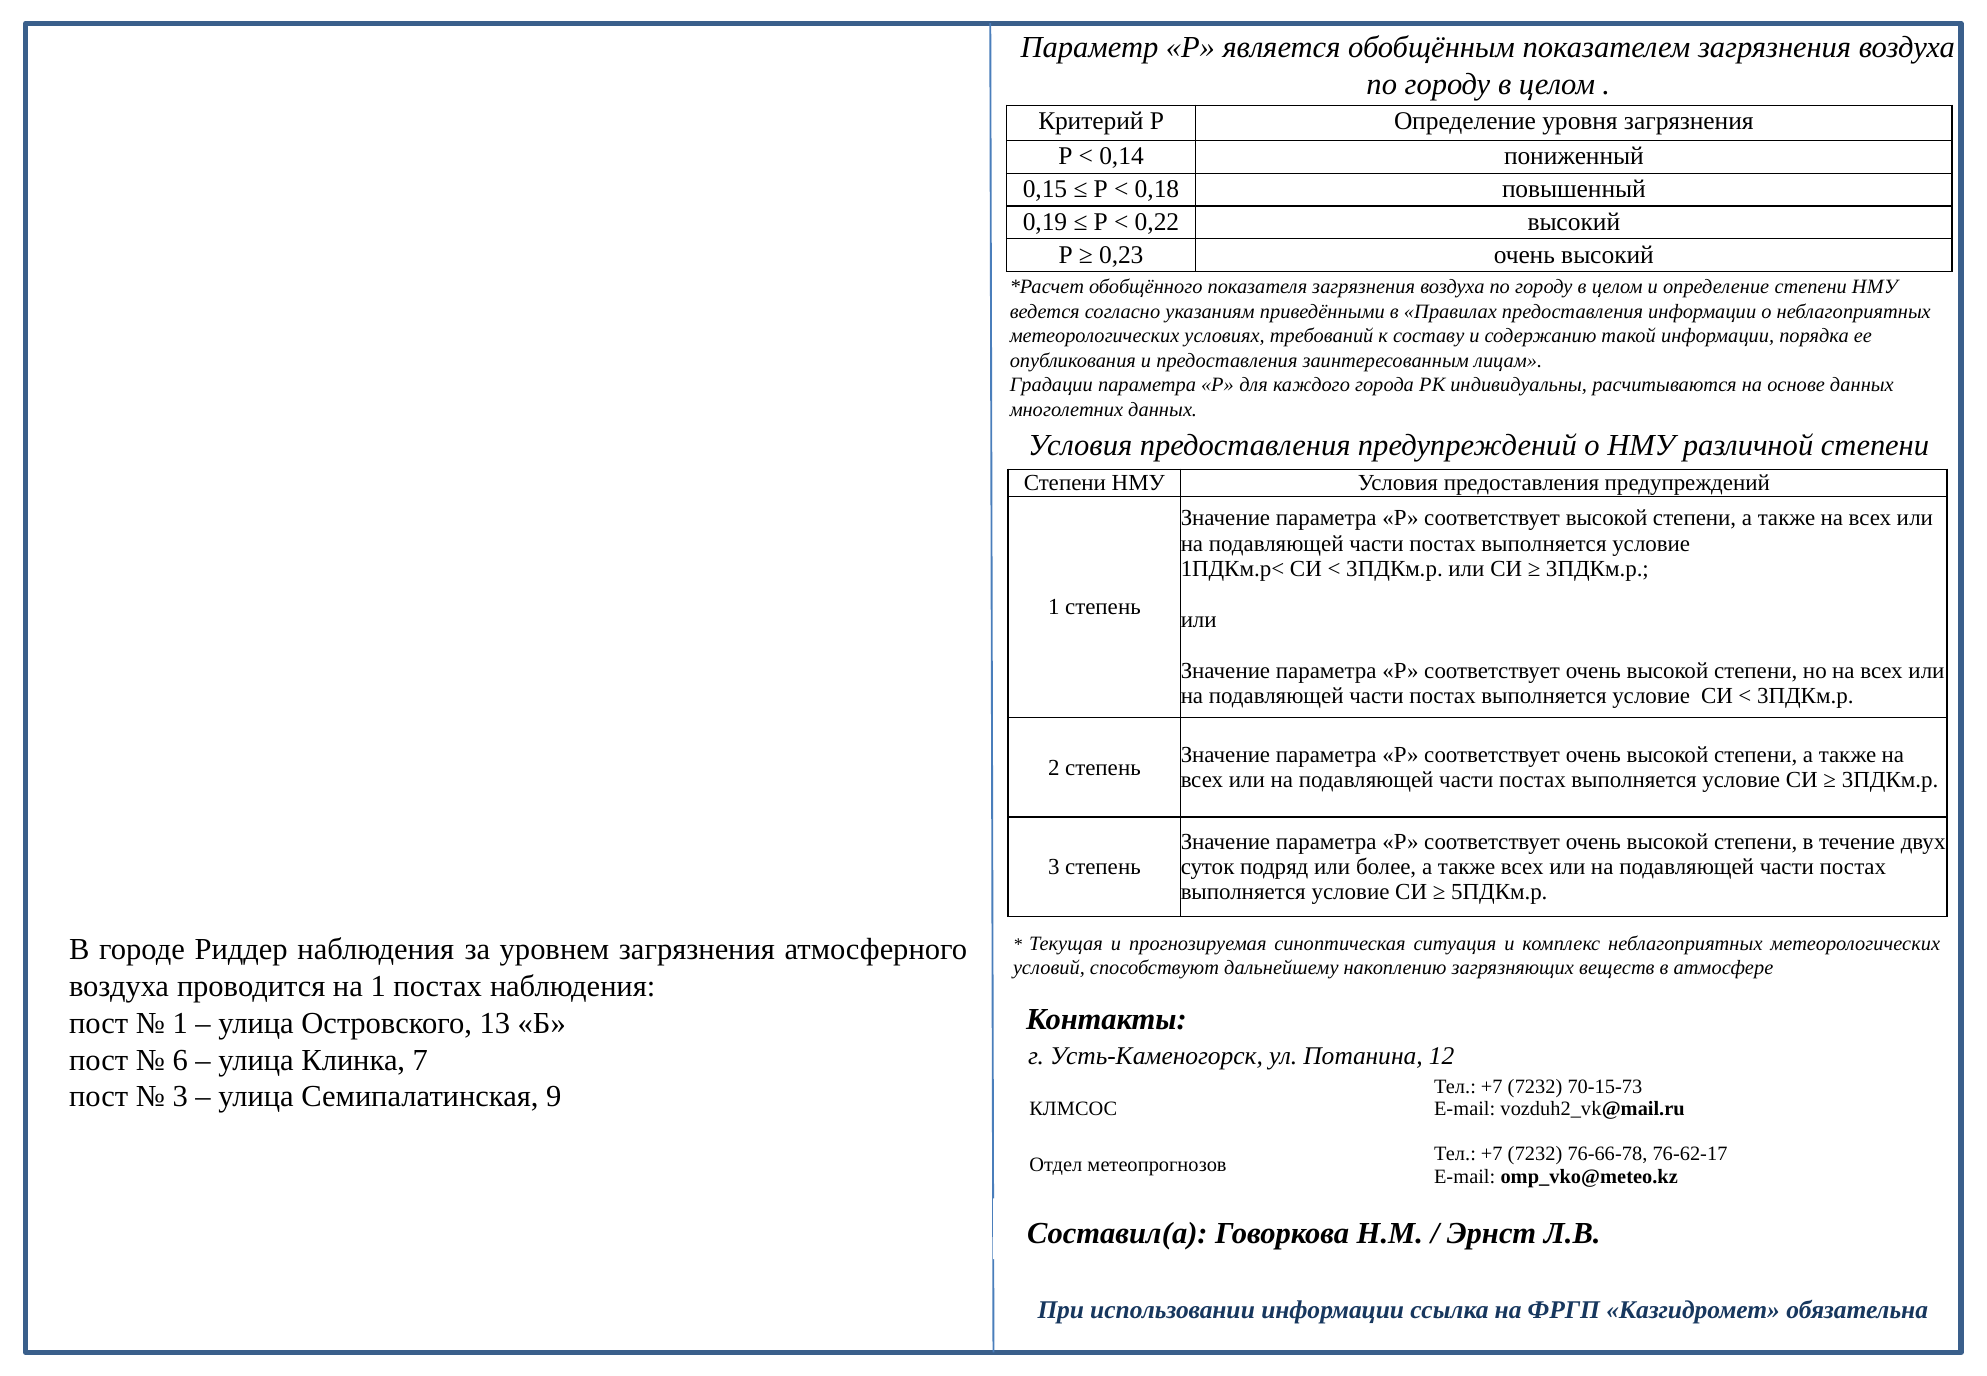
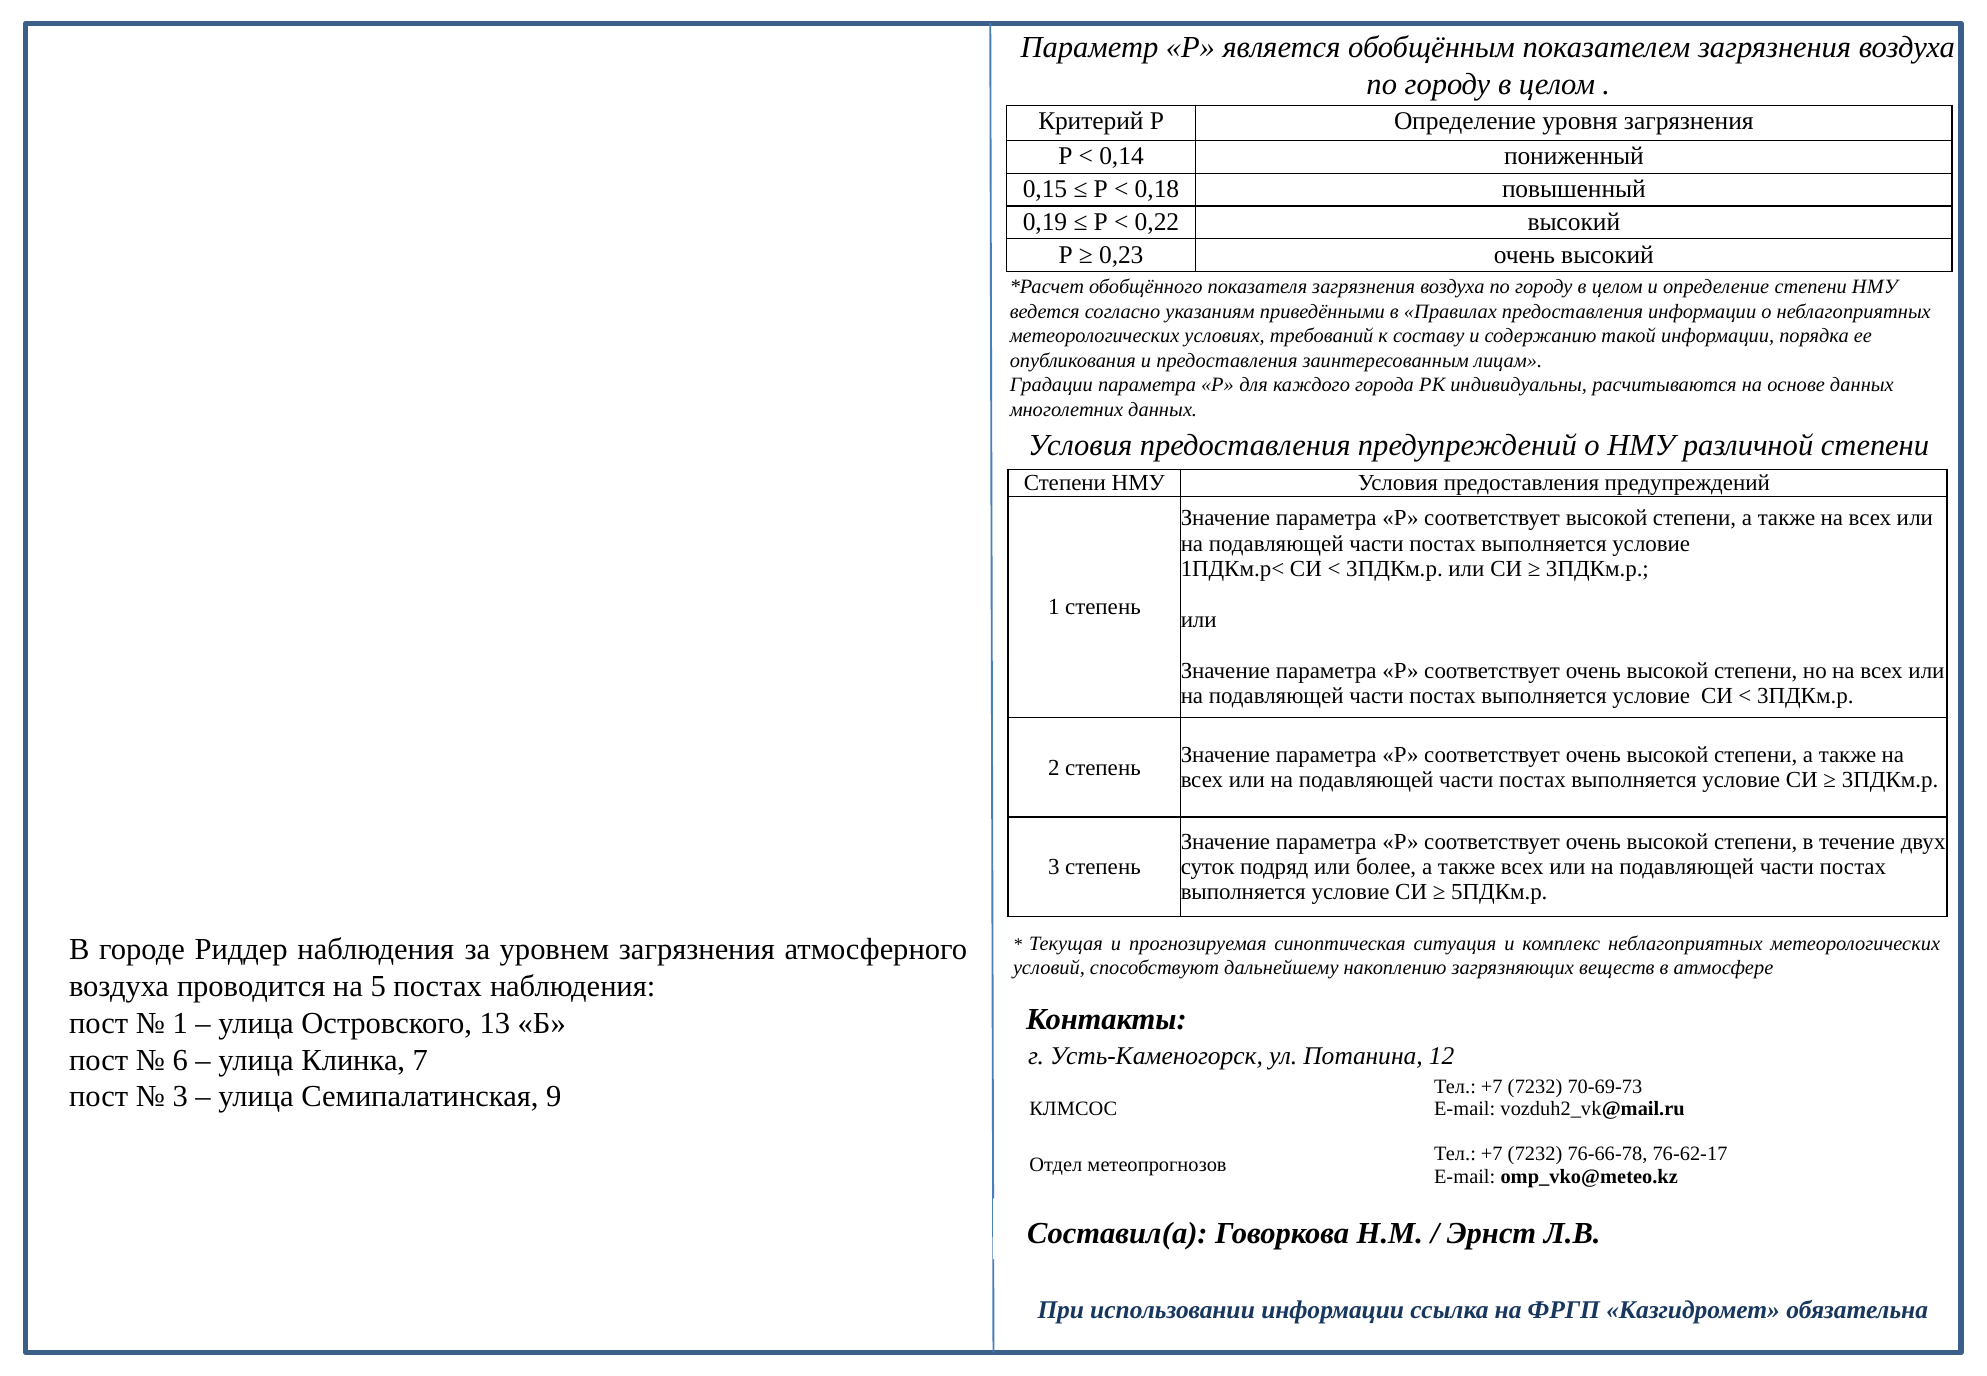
на 1: 1 -> 5 (378, 986)
70-15-73: 70-15-73 -> 70-69-73 (1605, 1086)
